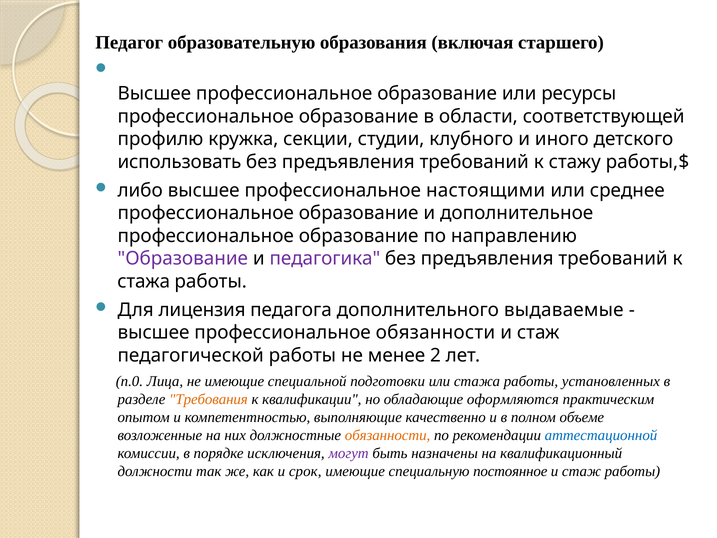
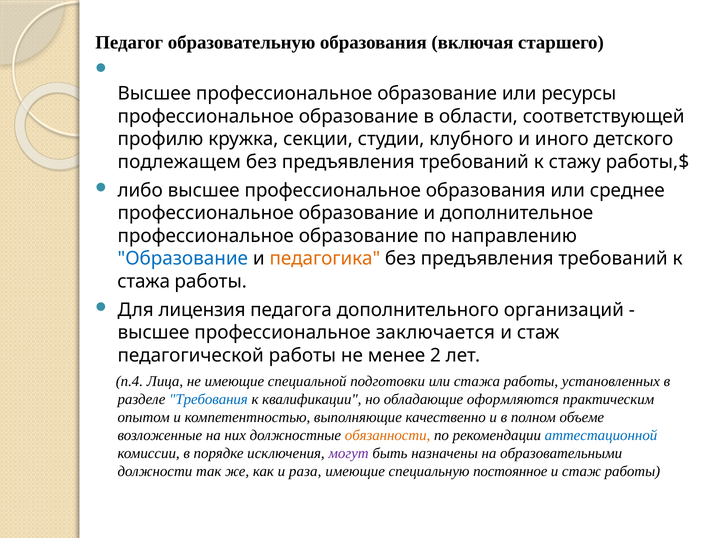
использовать: использовать -> подлежащем (179, 162)
профессиональное настоящими: настоящими -> образования (486, 190)
Образование colour: purple -> blue (183, 259)
педагогика colour: purple -> orange (325, 259)
выдаваемые: выдаваемые -> организаций (564, 310)
профессиональное обязанности: обязанности -> заключается (435, 333)
п.0: п.0 -> п.4 (129, 381)
Требования colour: orange -> blue (209, 399)
квалификационный: квалификационный -> образовательными (561, 453)
срок: срок -> раза (305, 471)
